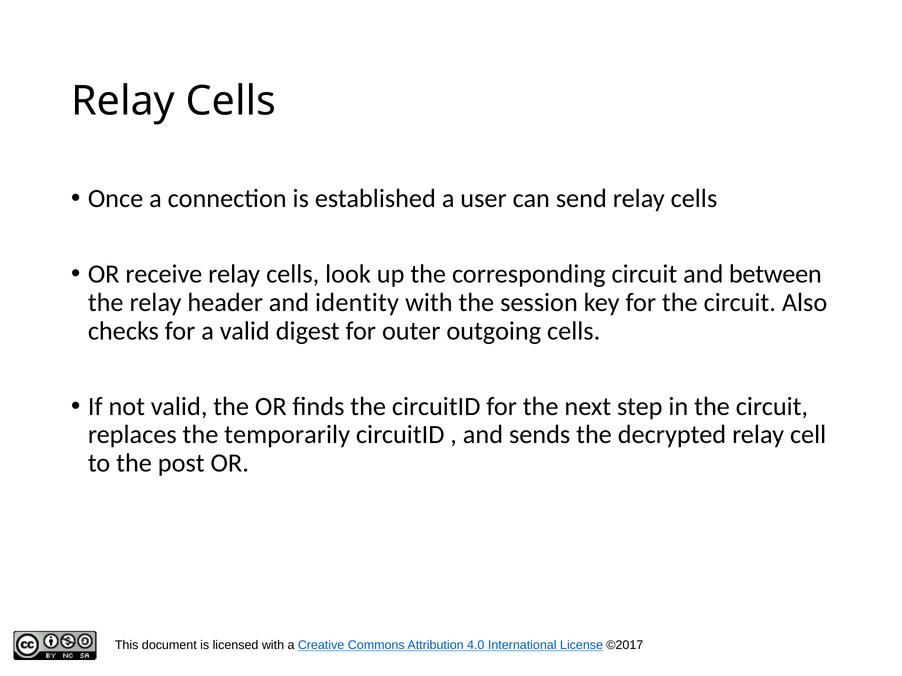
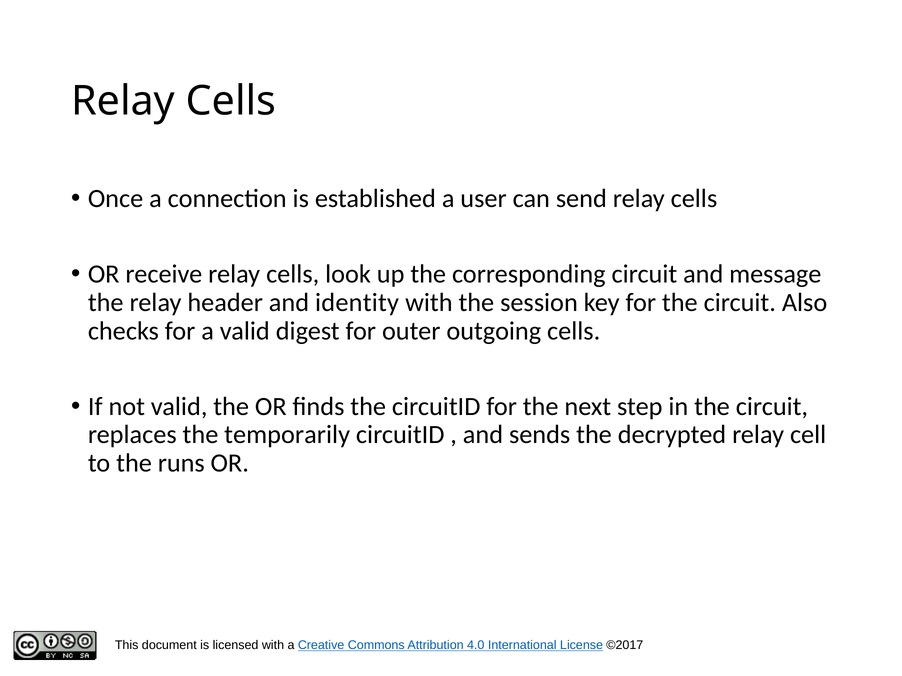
between: between -> message (775, 274)
post: post -> runs (181, 464)
